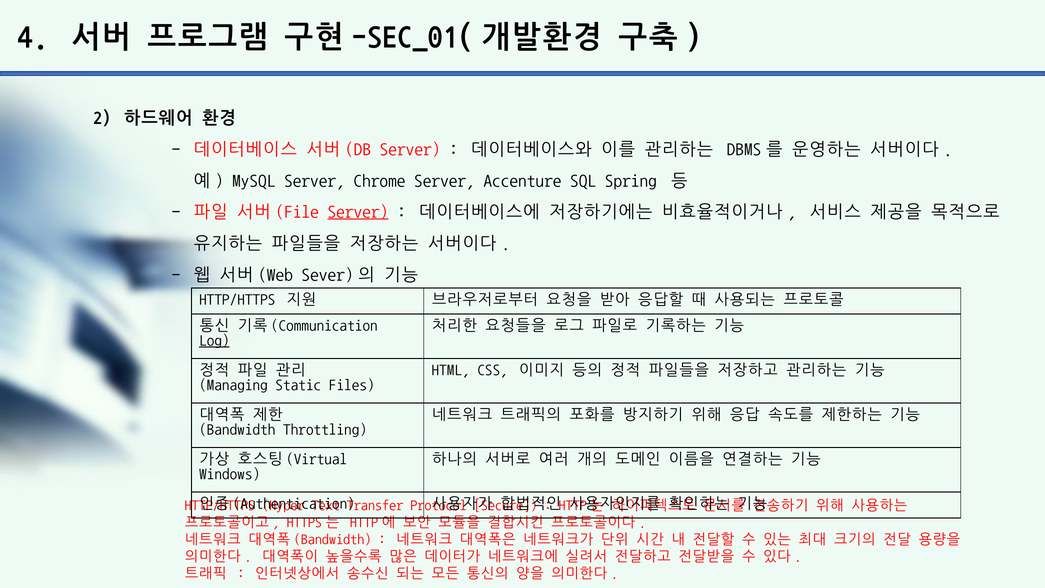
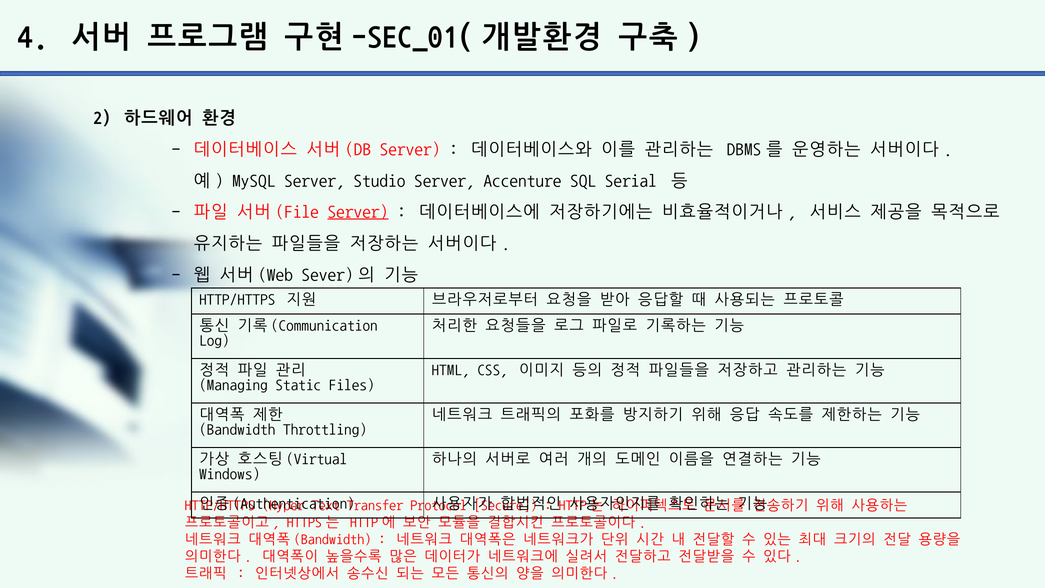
Chrome: Chrome -> Studio (379, 180)
Spring: Spring -> Serial (631, 180)
Log underline: present -> none (214, 340)
